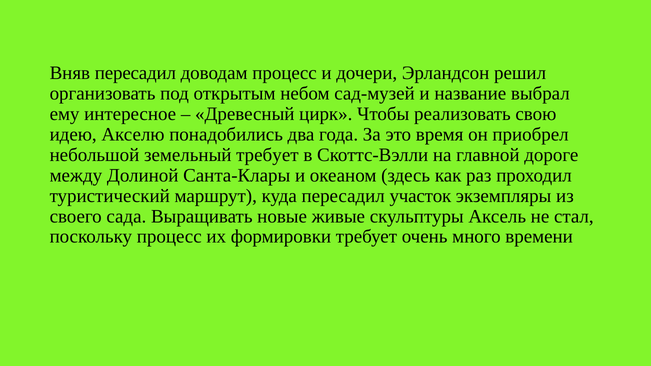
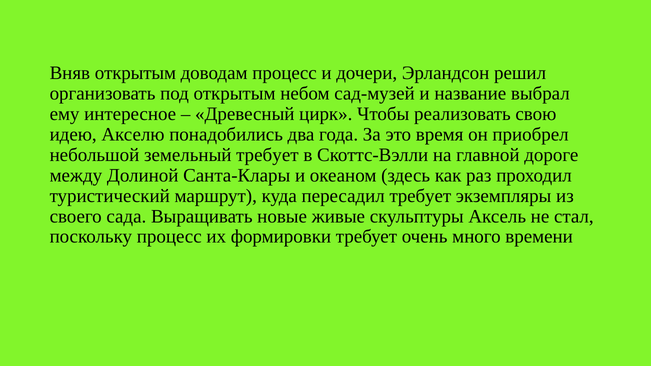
Вняв пересадил: пересадил -> открытым (135, 73)
пересадил участок: участок -> требует (420, 196)
